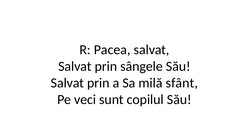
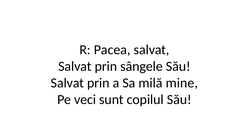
sfânt: sfânt -> mine (182, 83)
